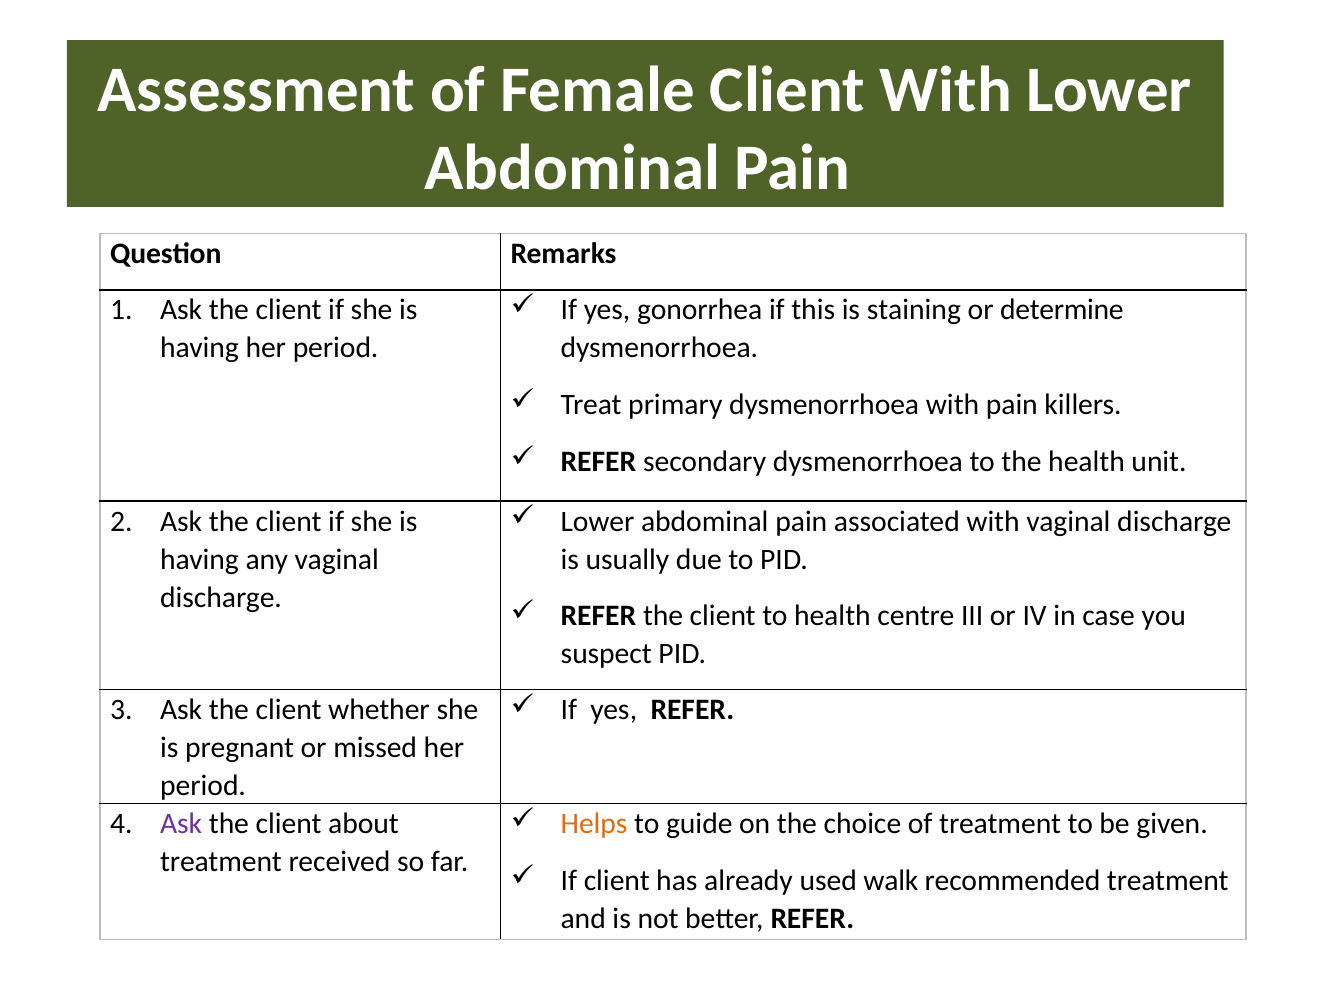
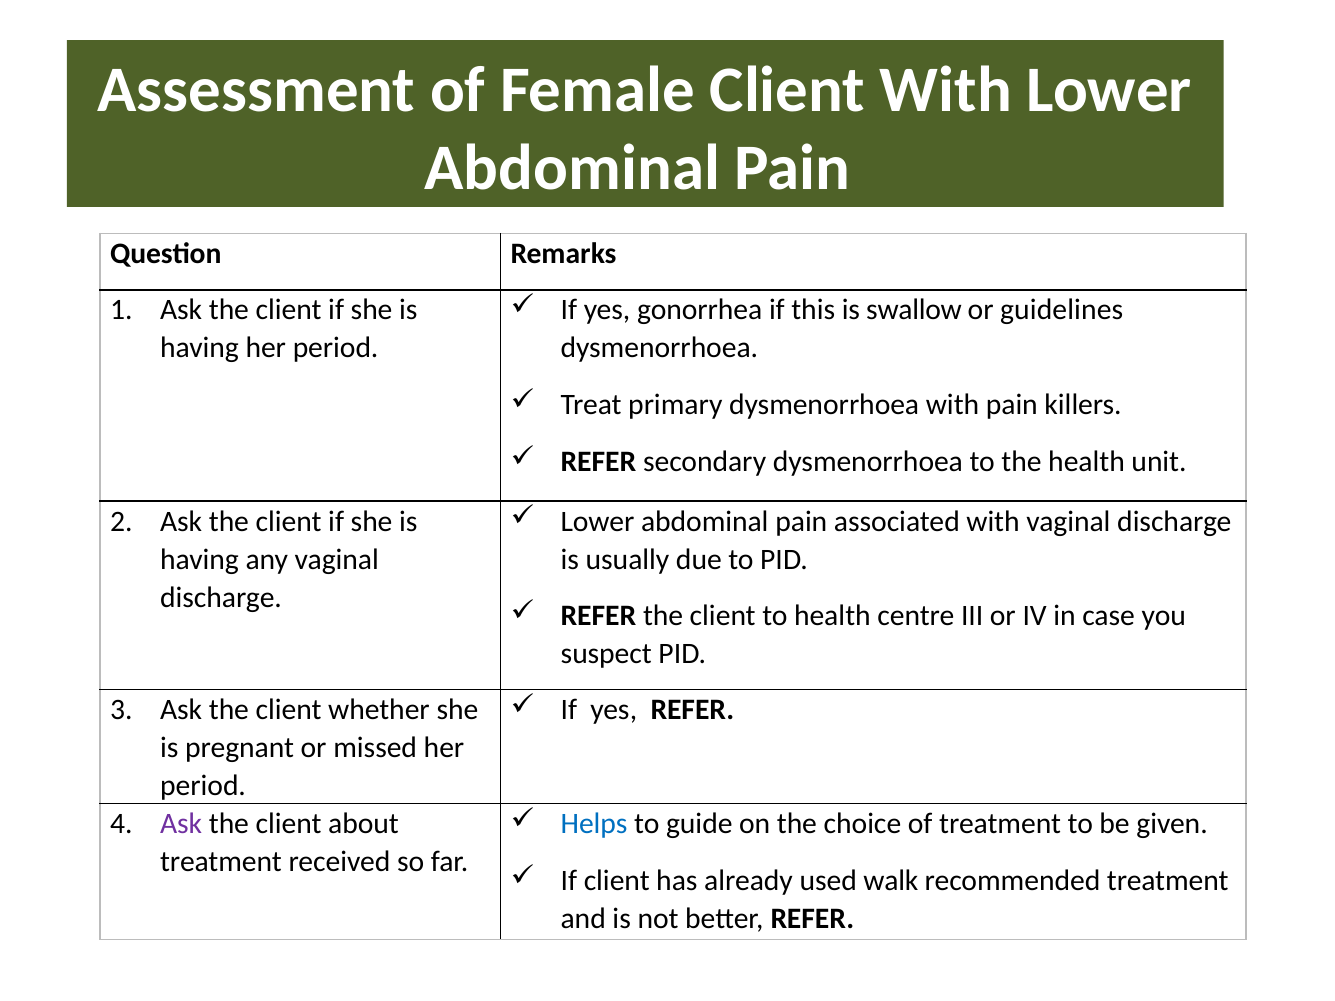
staining: staining -> swallow (914, 310)
determine: determine -> guidelines (1062, 310)
Helps colour: orange -> blue (594, 824)
